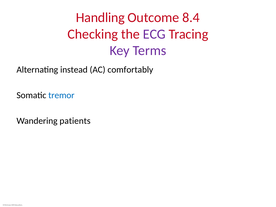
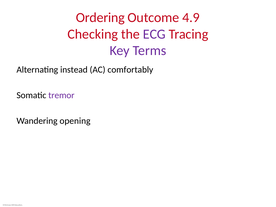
Handling: Handling -> Ordering (100, 18)
8.4: 8.4 -> 4.9 (191, 18)
tremor colour: blue -> purple (61, 95)
patients: patients -> opening (75, 121)
